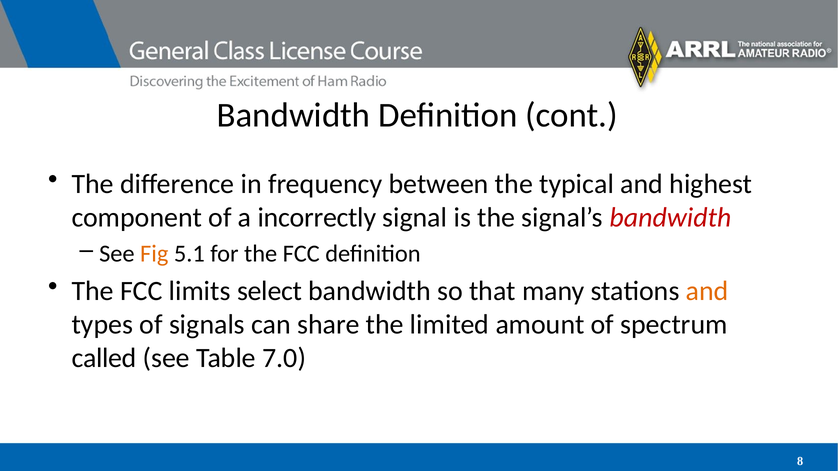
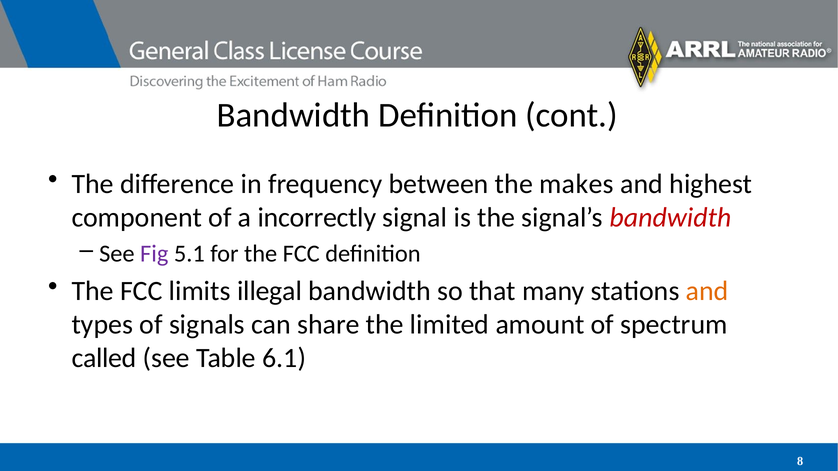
typical: typical -> makes (576, 184)
Fig colour: orange -> purple (154, 254)
select: select -> illegal (270, 291)
7.0: 7.0 -> 6.1 (284, 358)
